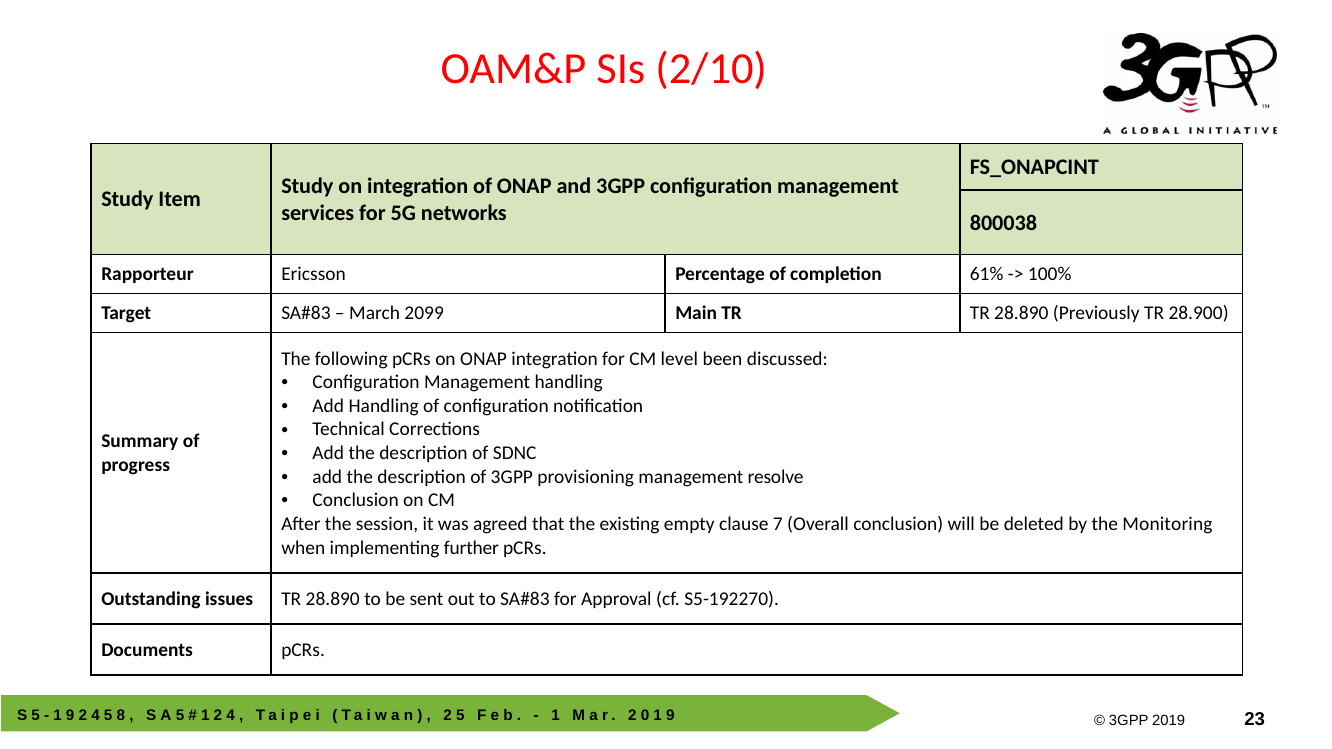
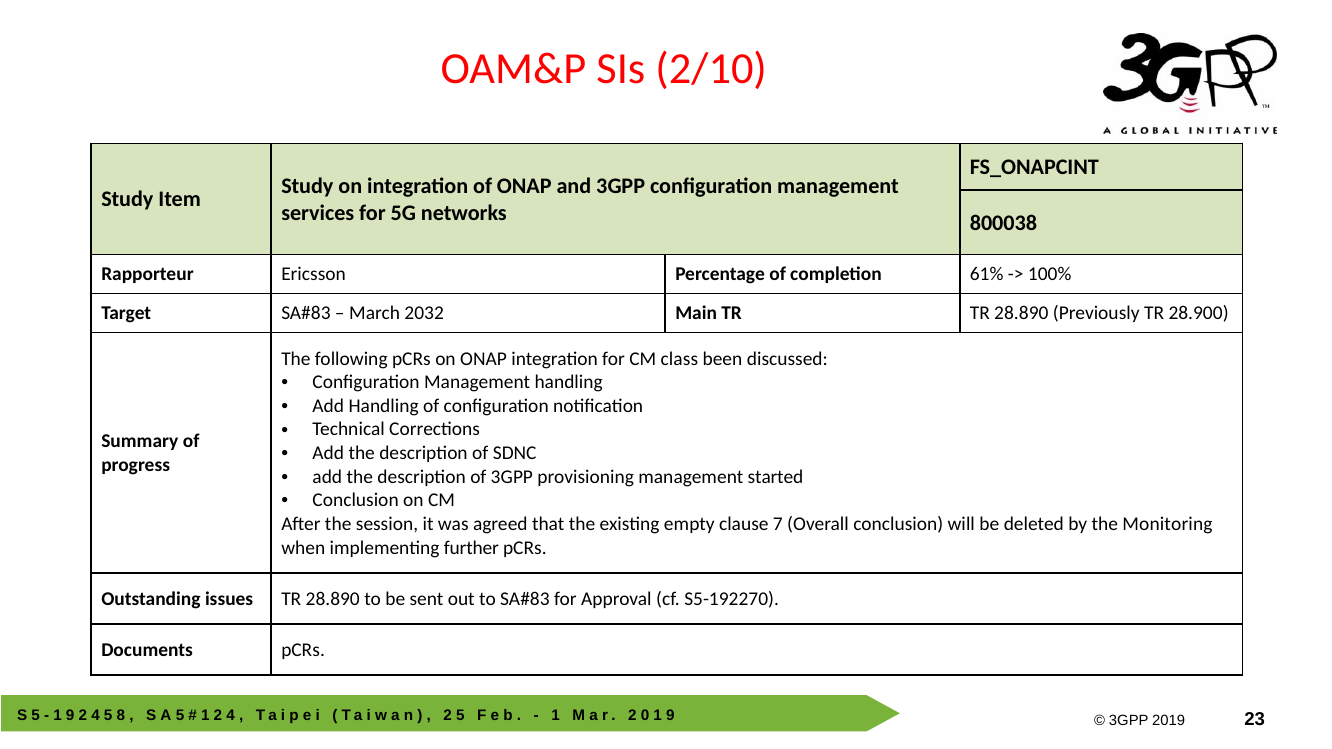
2099: 2099 -> 2032 (424, 313)
level: level -> class (679, 359)
resolve: resolve -> started (775, 477)
